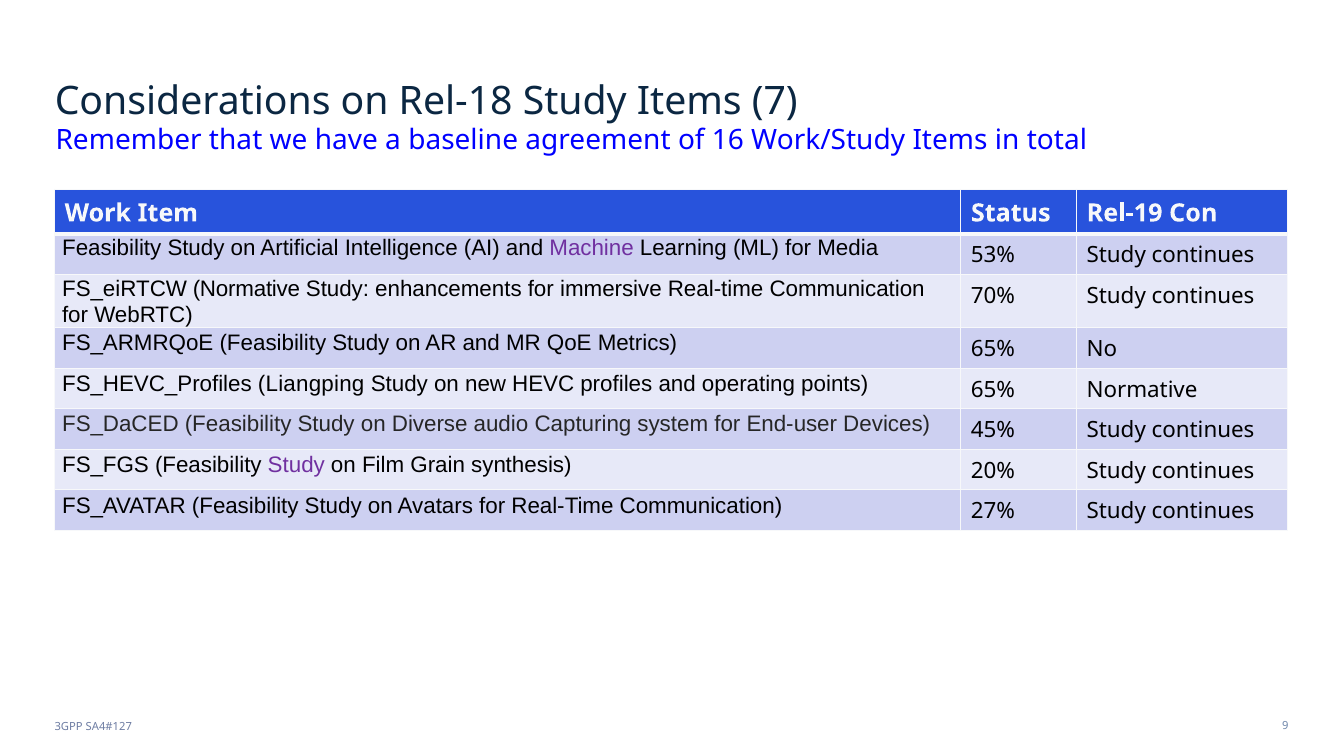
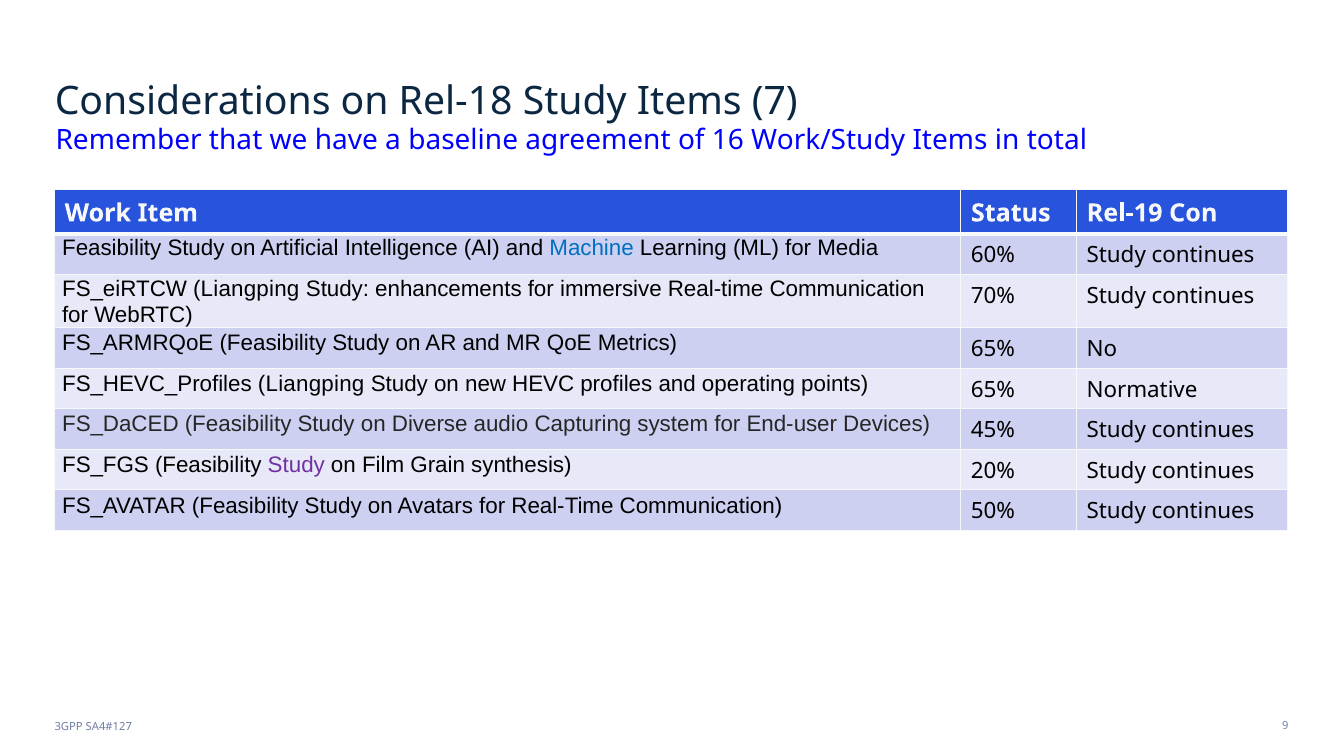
Machine colour: purple -> blue (592, 248)
53%: 53% -> 60% (993, 255)
Normative: Normative -> Liangping (246, 289)
27%: 27% -> 50% (993, 511)
